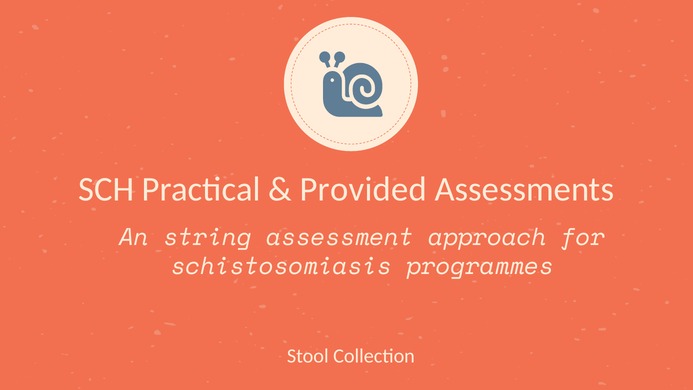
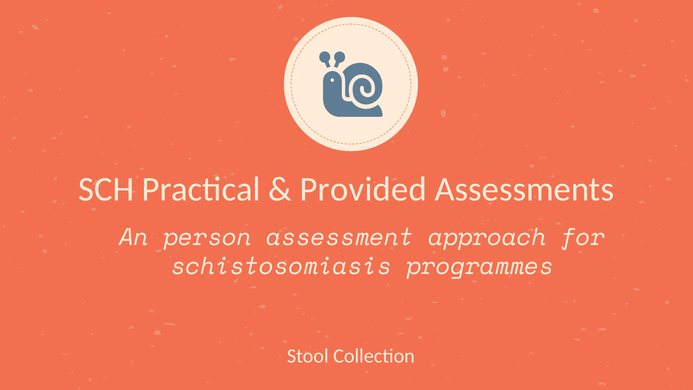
string: string -> person (208, 237)
